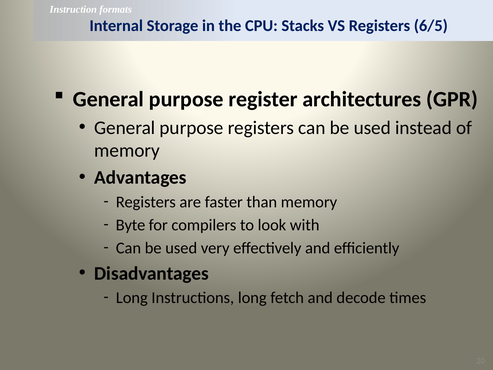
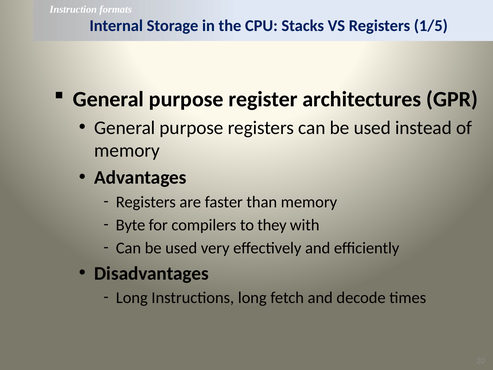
6/5: 6/5 -> 1/5 (431, 26)
look: look -> they (272, 225)
